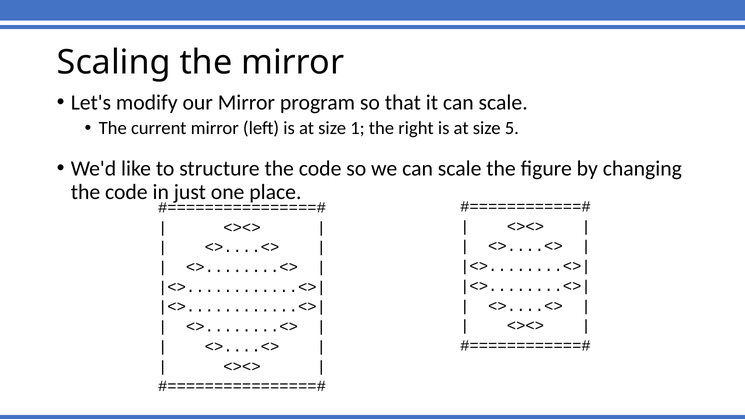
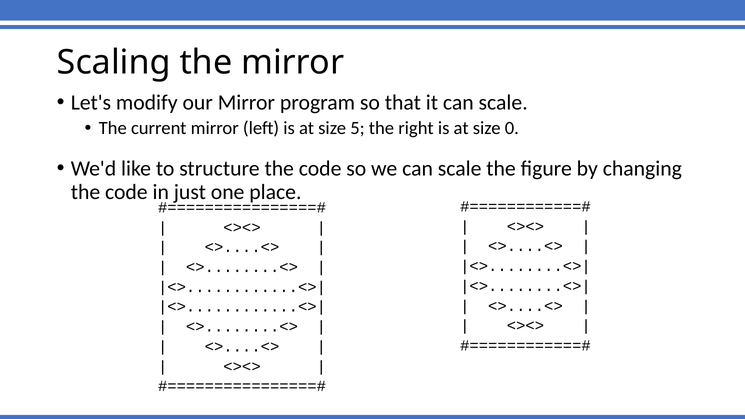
1: 1 -> 5 (357, 128)
5: 5 -> 0 (512, 128)
